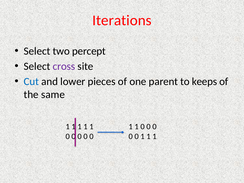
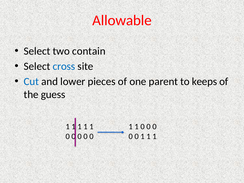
Iterations: Iterations -> Allowable (122, 20)
percept: percept -> contain (89, 51)
cross colour: purple -> blue (64, 66)
same: same -> guess (53, 95)
